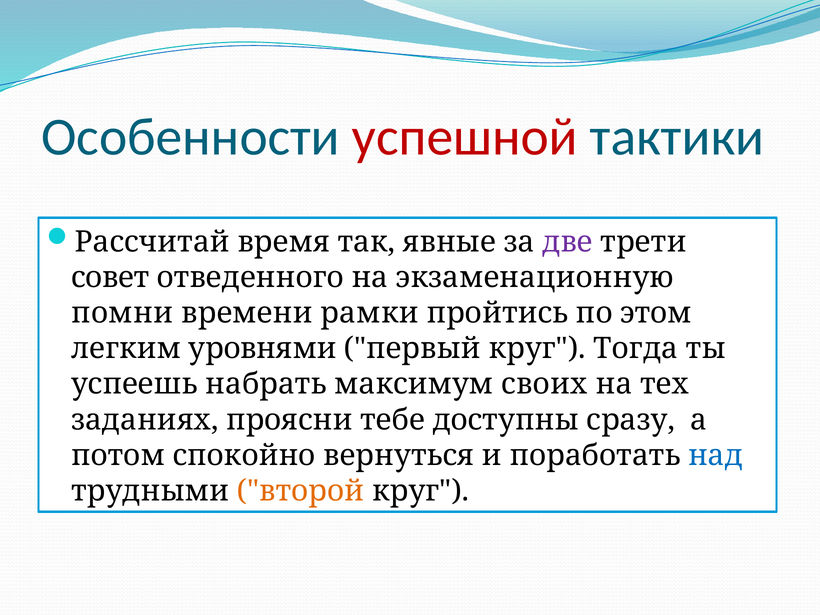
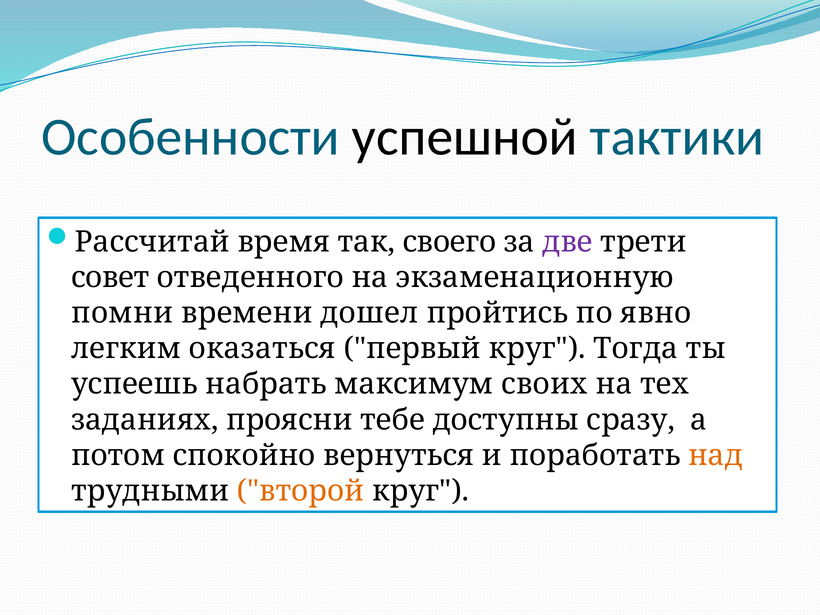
успешной colour: red -> black (465, 137)
явные: явные -> своего (450, 242)
рамки: рамки -> дошел (369, 313)
этом: этом -> явно (656, 313)
уровнями: уровнями -> оказаться (262, 349)
над colour: blue -> orange (716, 455)
